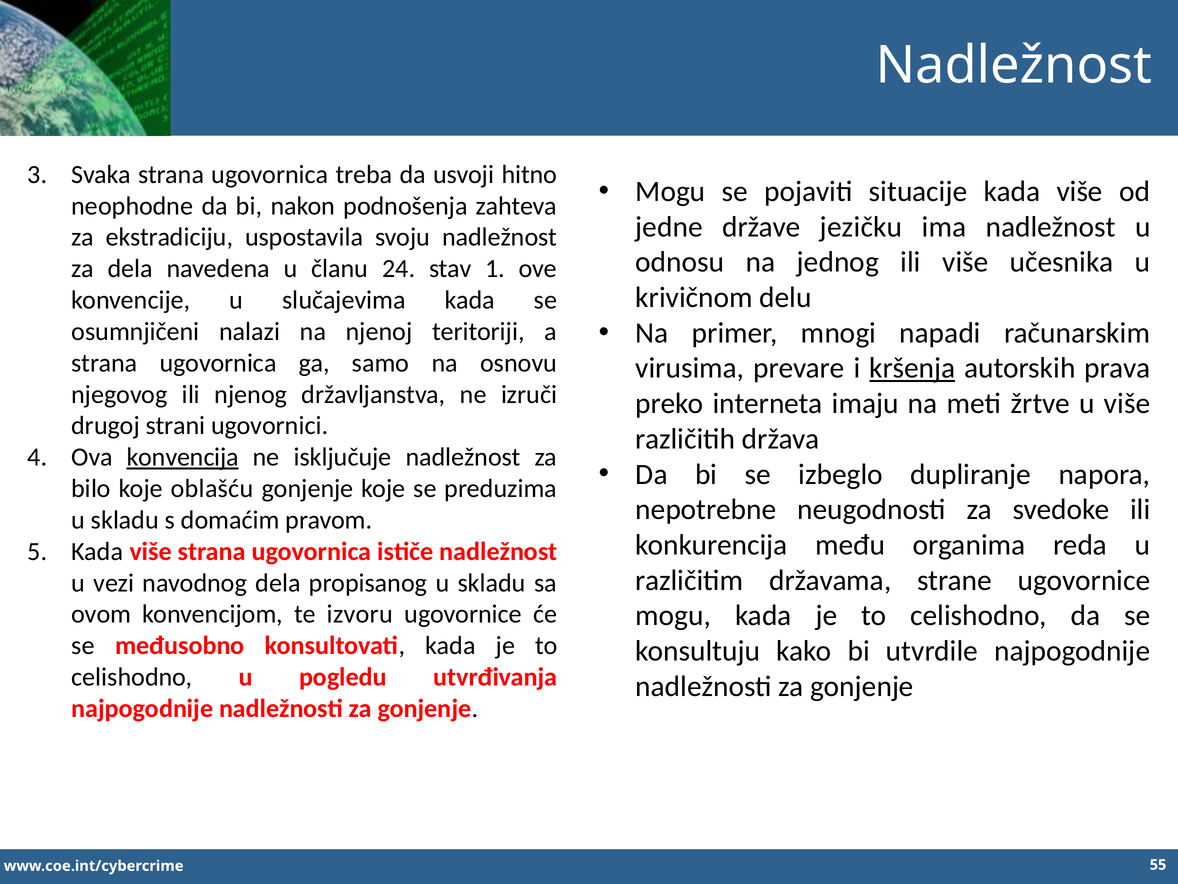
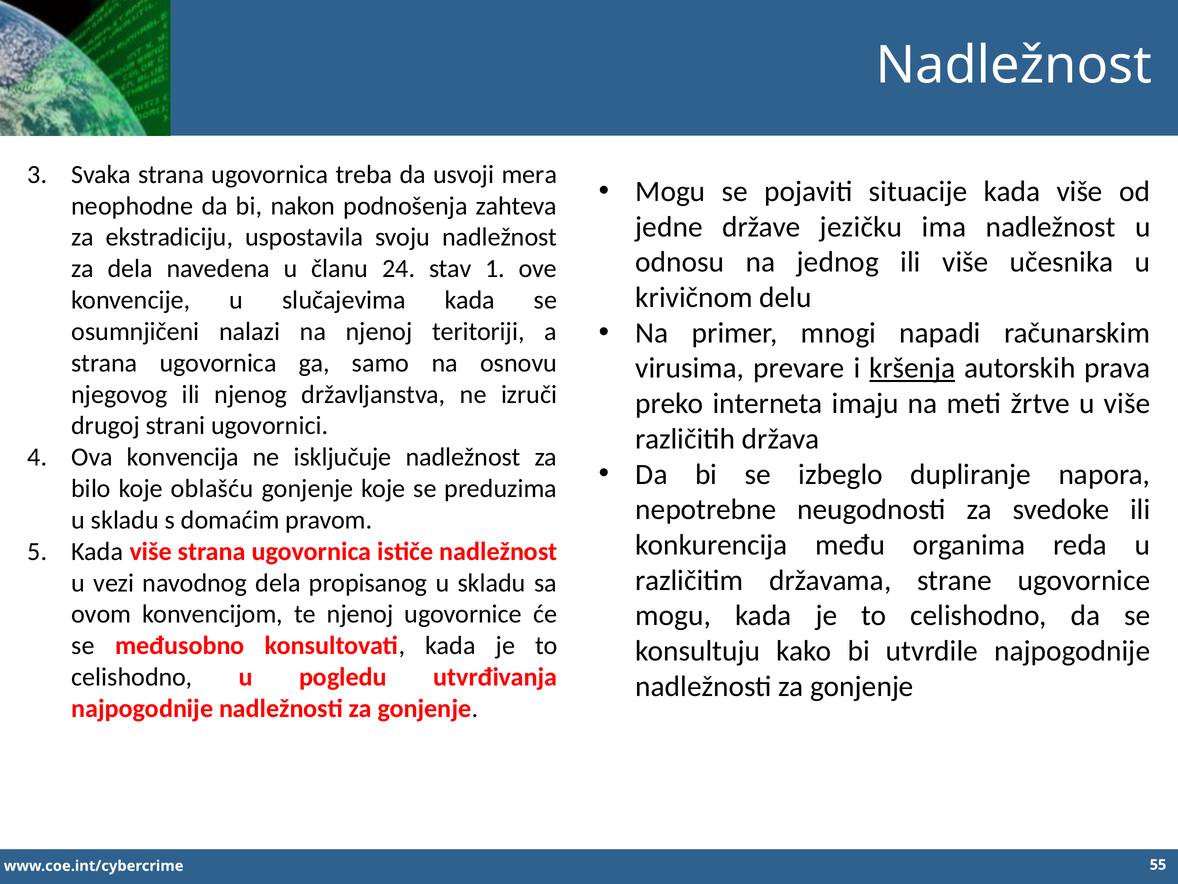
hitno: hitno -> mera (529, 174)
konvencija underline: present -> none (183, 457)
te izvoru: izvoru -> njenoj (360, 614)
